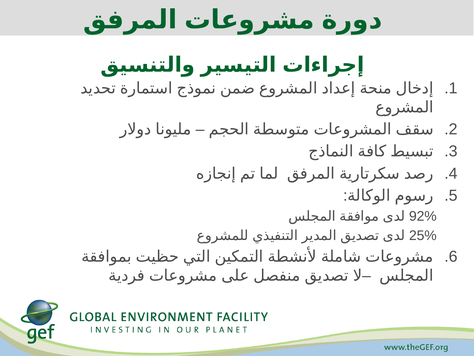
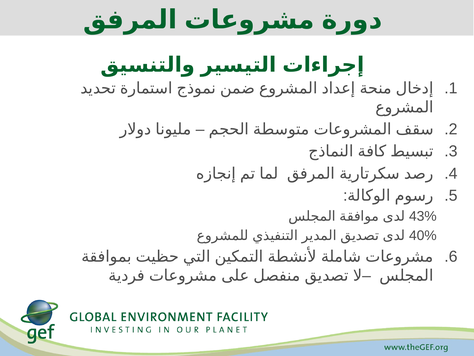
92%: 92% -> 43% (423, 216)
25%: 25% -> 40% (423, 235)
